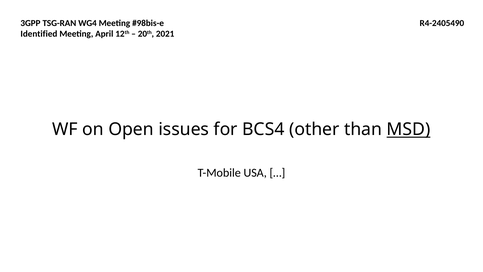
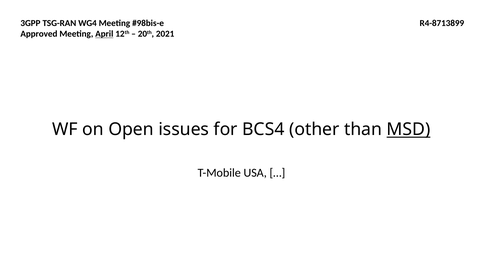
R4-2405490: R4-2405490 -> R4-8713899 (442, 23)
Identified: Identified -> Approved (39, 34)
April underline: none -> present (104, 34)
